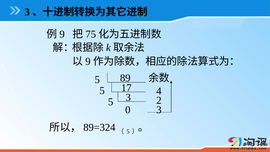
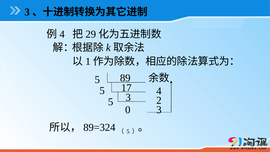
9: 9 -> 4 (62, 34)
75: 75 -> 29 (91, 34)
9: 9 -> 1 (88, 61)
